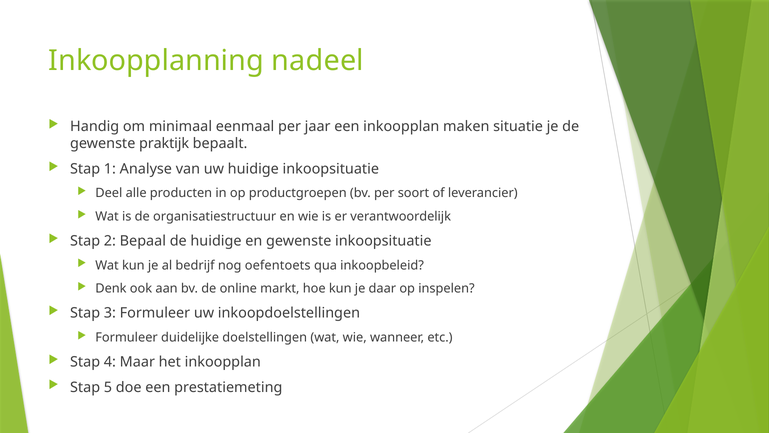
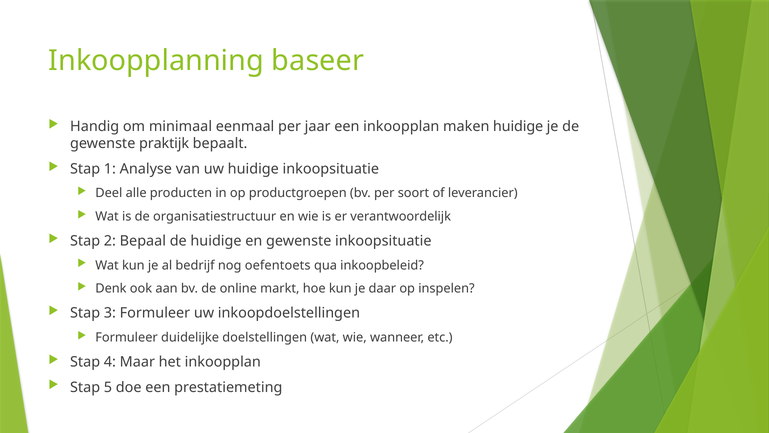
nadeel: nadeel -> baseer (318, 61)
maken situatie: situatie -> huidige (518, 126)
